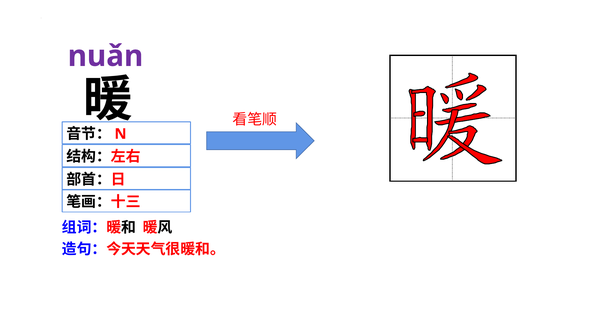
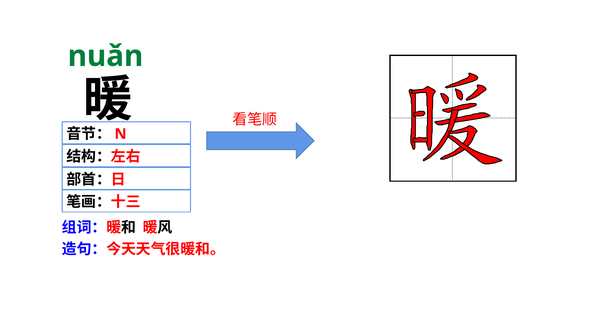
nuǎn colour: purple -> green (105, 56)
